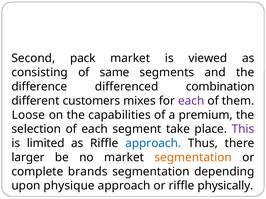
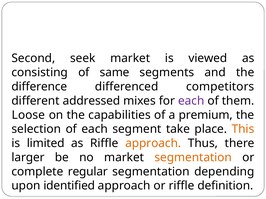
pack: pack -> seek (83, 58)
combination: combination -> competitors (220, 87)
customers: customers -> addressed (91, 101)
This colour: purple -> orange (243, 129)
approach colour: blue -> orange (153, 144)
brands: brands -> regular (88, 172)
physique: physique -> identified (69, 186)
physically: physically -> definition (225, 186)
